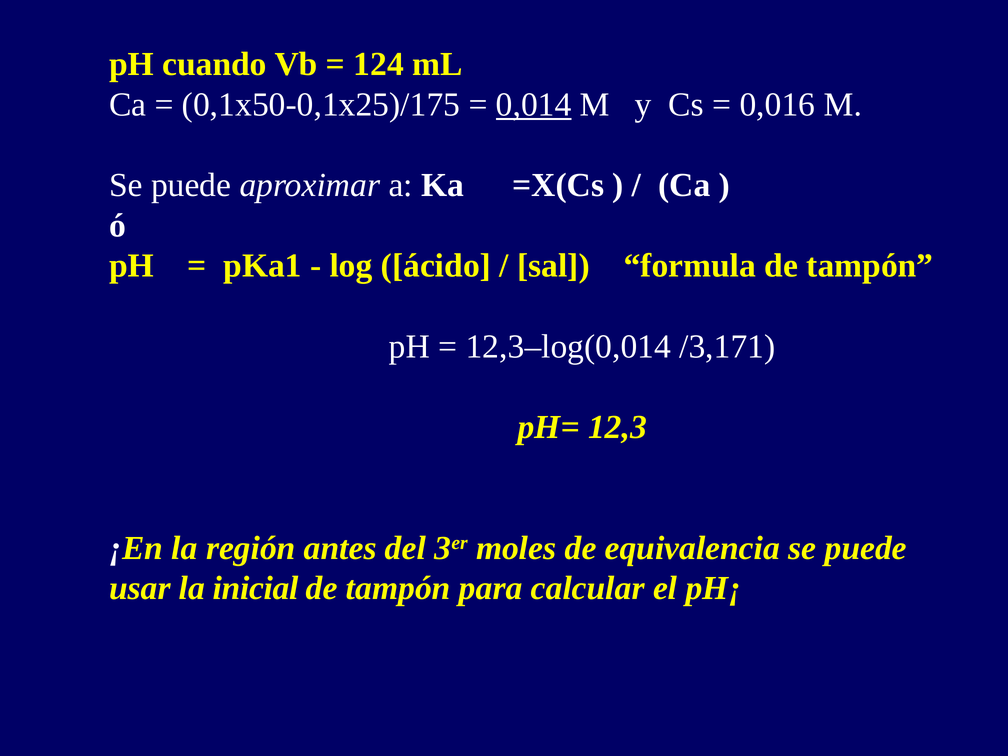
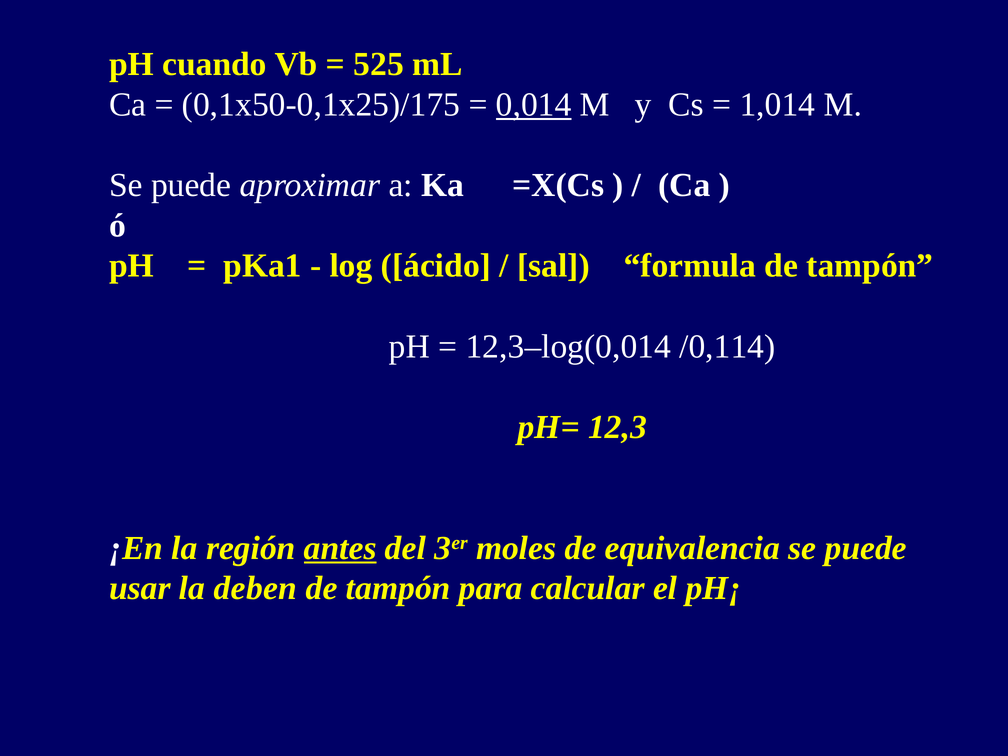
124: 124 -> 525 (379, 64)
0,016: 0,016 -> 1,014 (777, 105)
/3,171: /3,171 -> /0,114 (727, 346)
antes underline: none -> present (340, 548)
inicial: inicial -> deben (255, 588)
